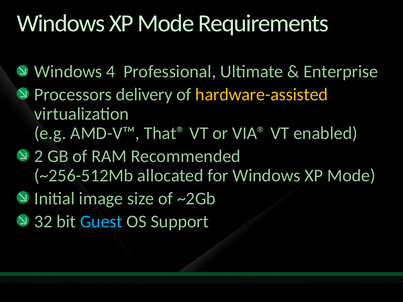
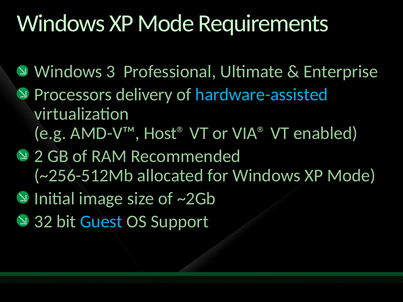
4: 4 -> 3 (111, 72)
hardware-assisted colour: yellow -> light blue (262, 95)
That®: That® -> Host® (165, 133)
